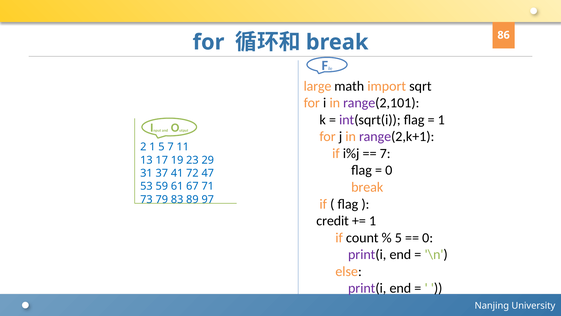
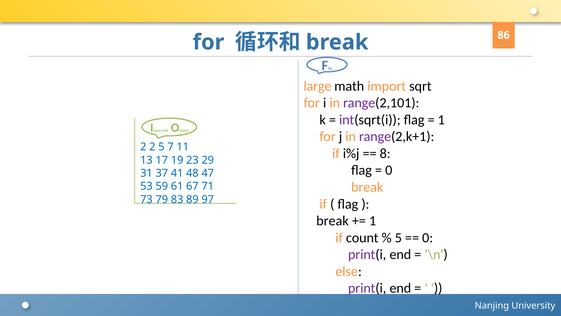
2 1: 1 -> 2 (152, 147)
7: 7 -> 8 (385, 153)
72: 72 -> 48 (192, 173)
credit: credit -> break (333, 221)
